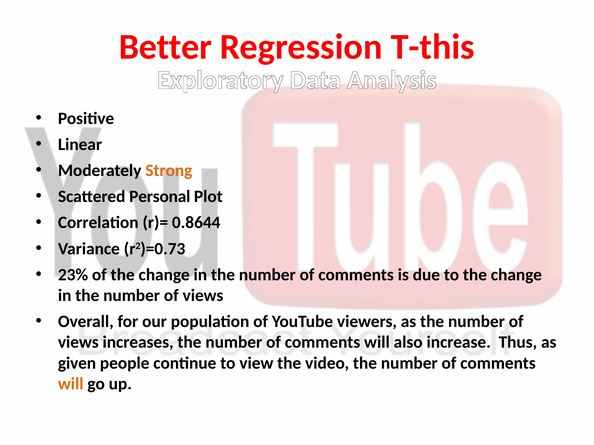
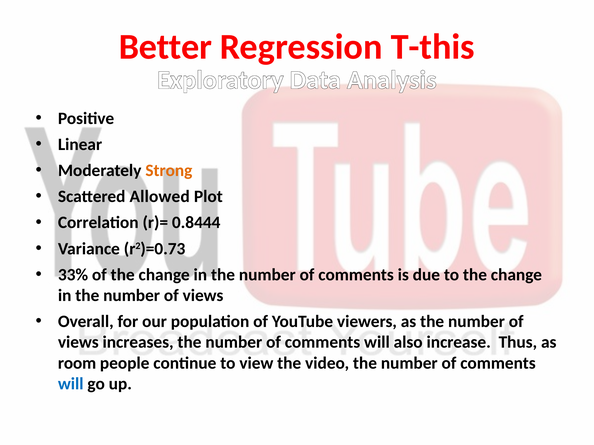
Personal: Personal -> Allowed (160, 197)
0.8644: 0.8644 -> 0.8444 (196, 223)
23%: 23% -> 33% (73, 275)
given: given -> room (77, 363)
will colour: orange -> blue (71, 384)
